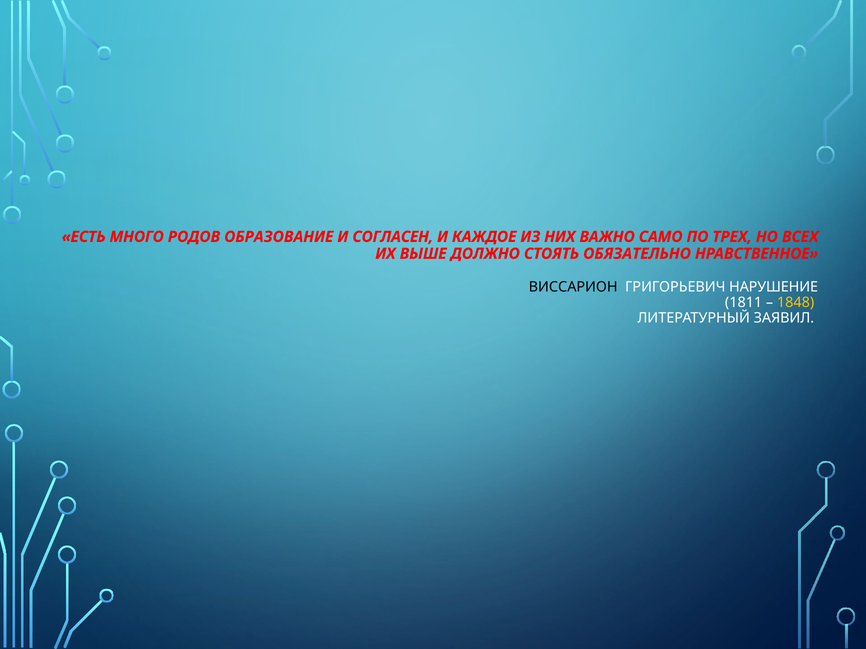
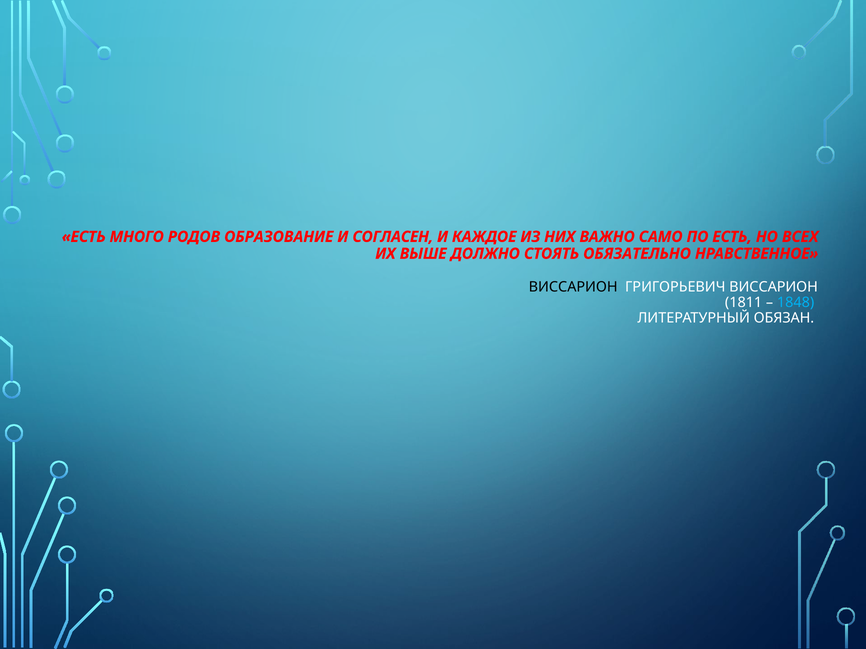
ПО ТРЕХ: ТРЕХ -> ЕСТЬ (732, 237)
ГРИГОРЬЕВИЧ НАРУШЕНИЕ: НАРУШЕНИЕ -> ВИССАРИОН (774, 287)
1848 colour: yellow -> light blue (796, 303)
ЗАЯВИЛ: ЗАЯВИЛ -> ОБЯЗАН (784, 318)
